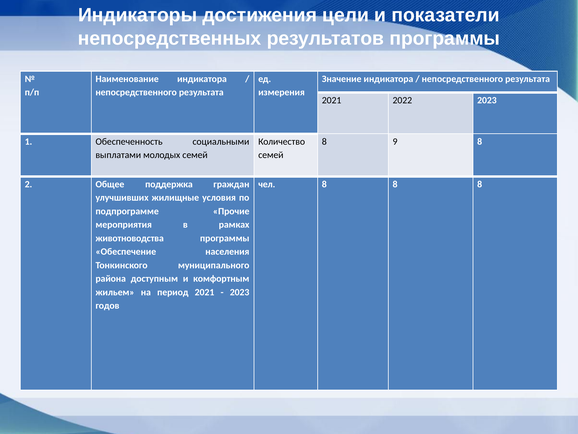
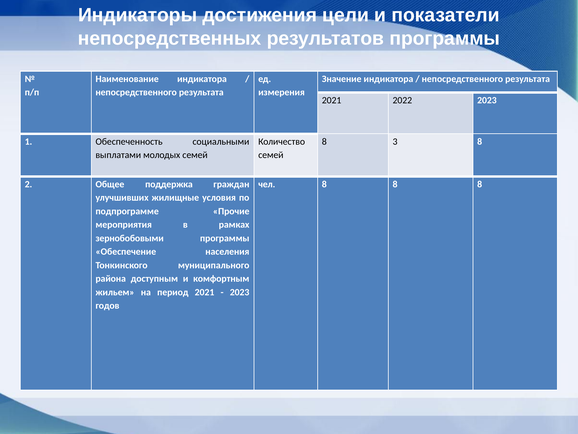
9: 9 -> 3 (395, 141)
животноводства: животноводства -> зернобобовыми (130, 238)
